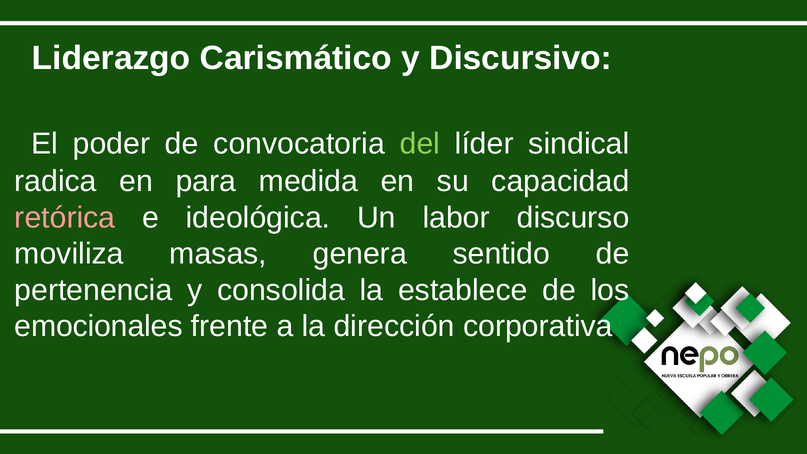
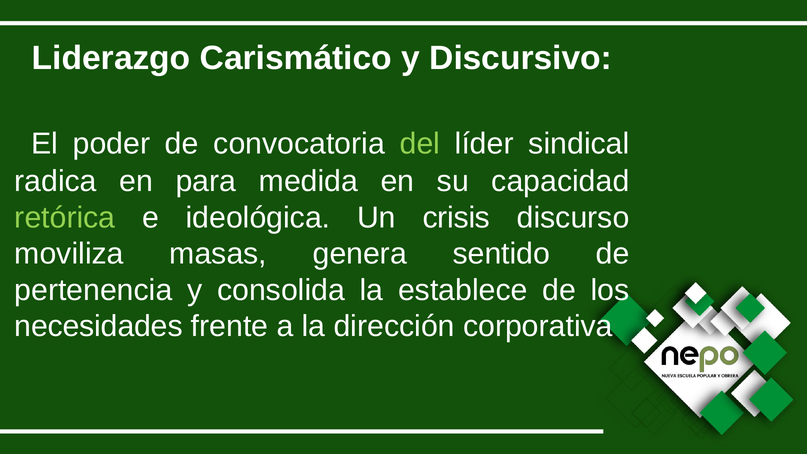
retórica colour: pink -> light green (65, 218)
labor: labor -> crisis (456, 218)
emocionales: emocionales -> necesidades (99, 326)
